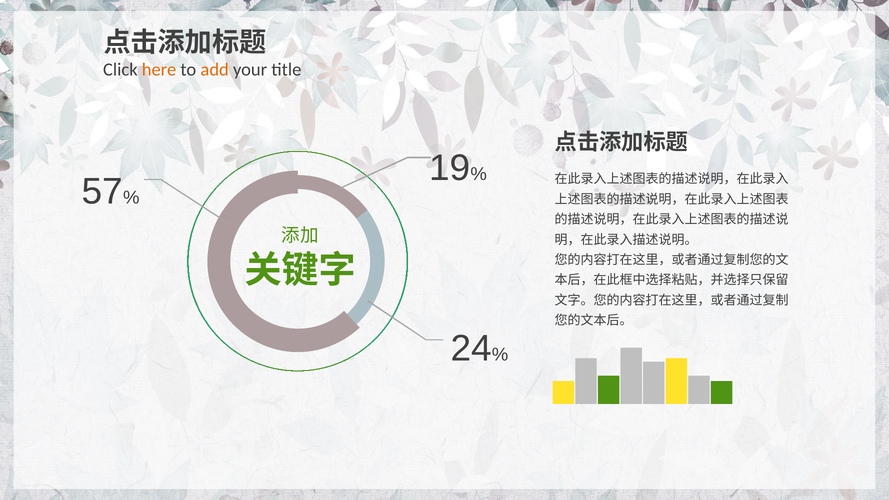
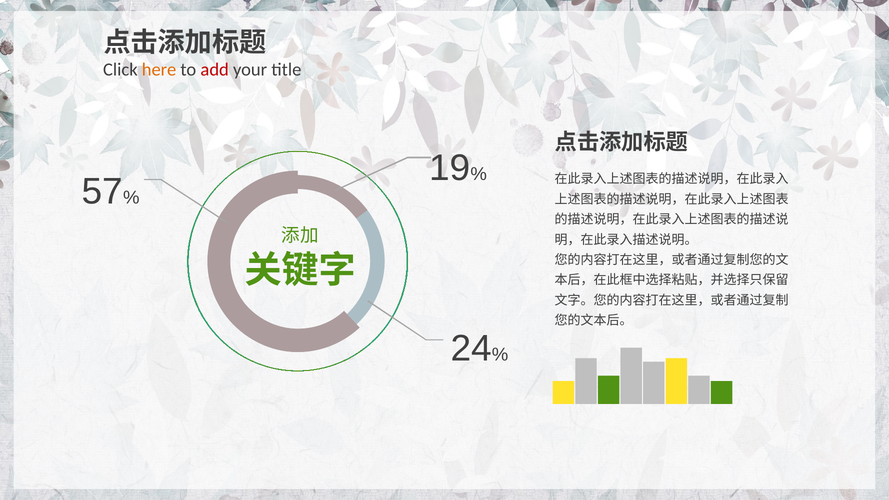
add colour: orange -> red (215, 70)
